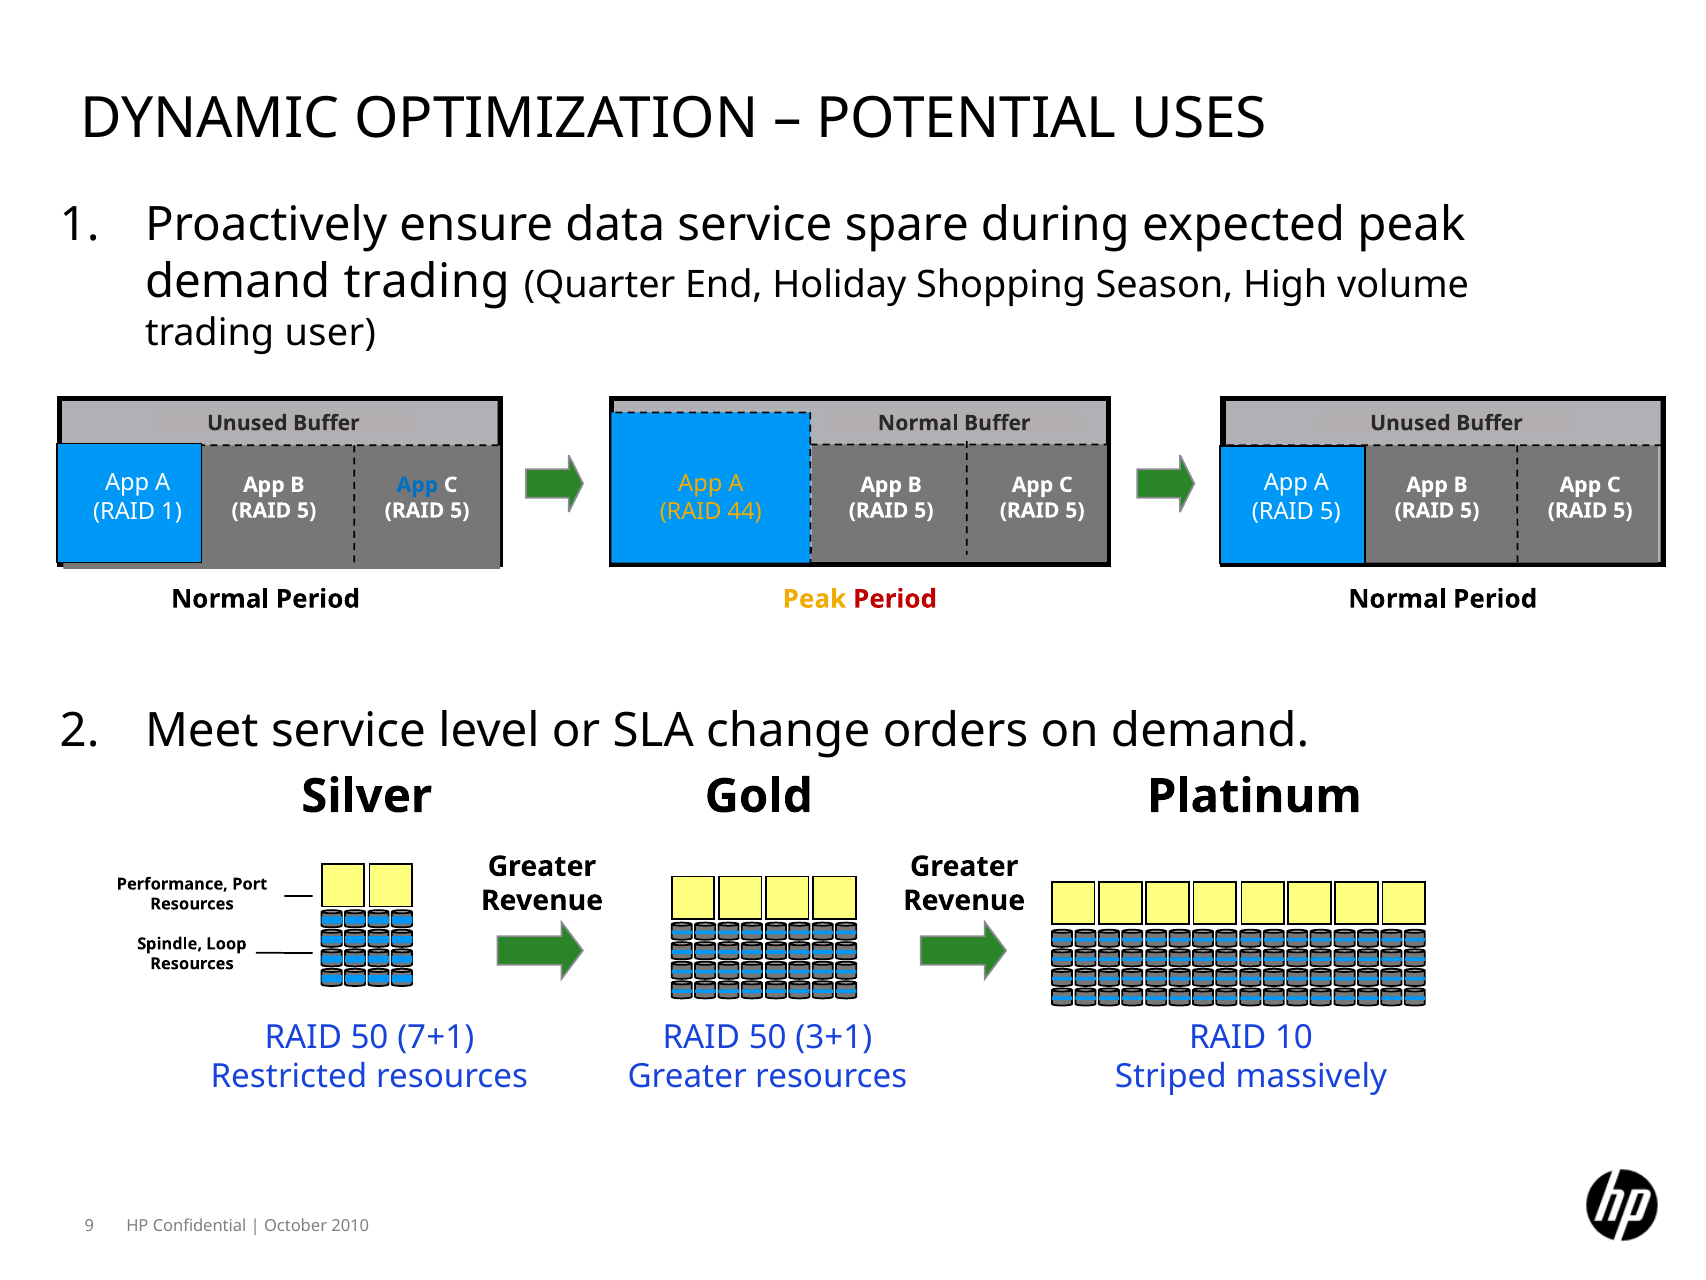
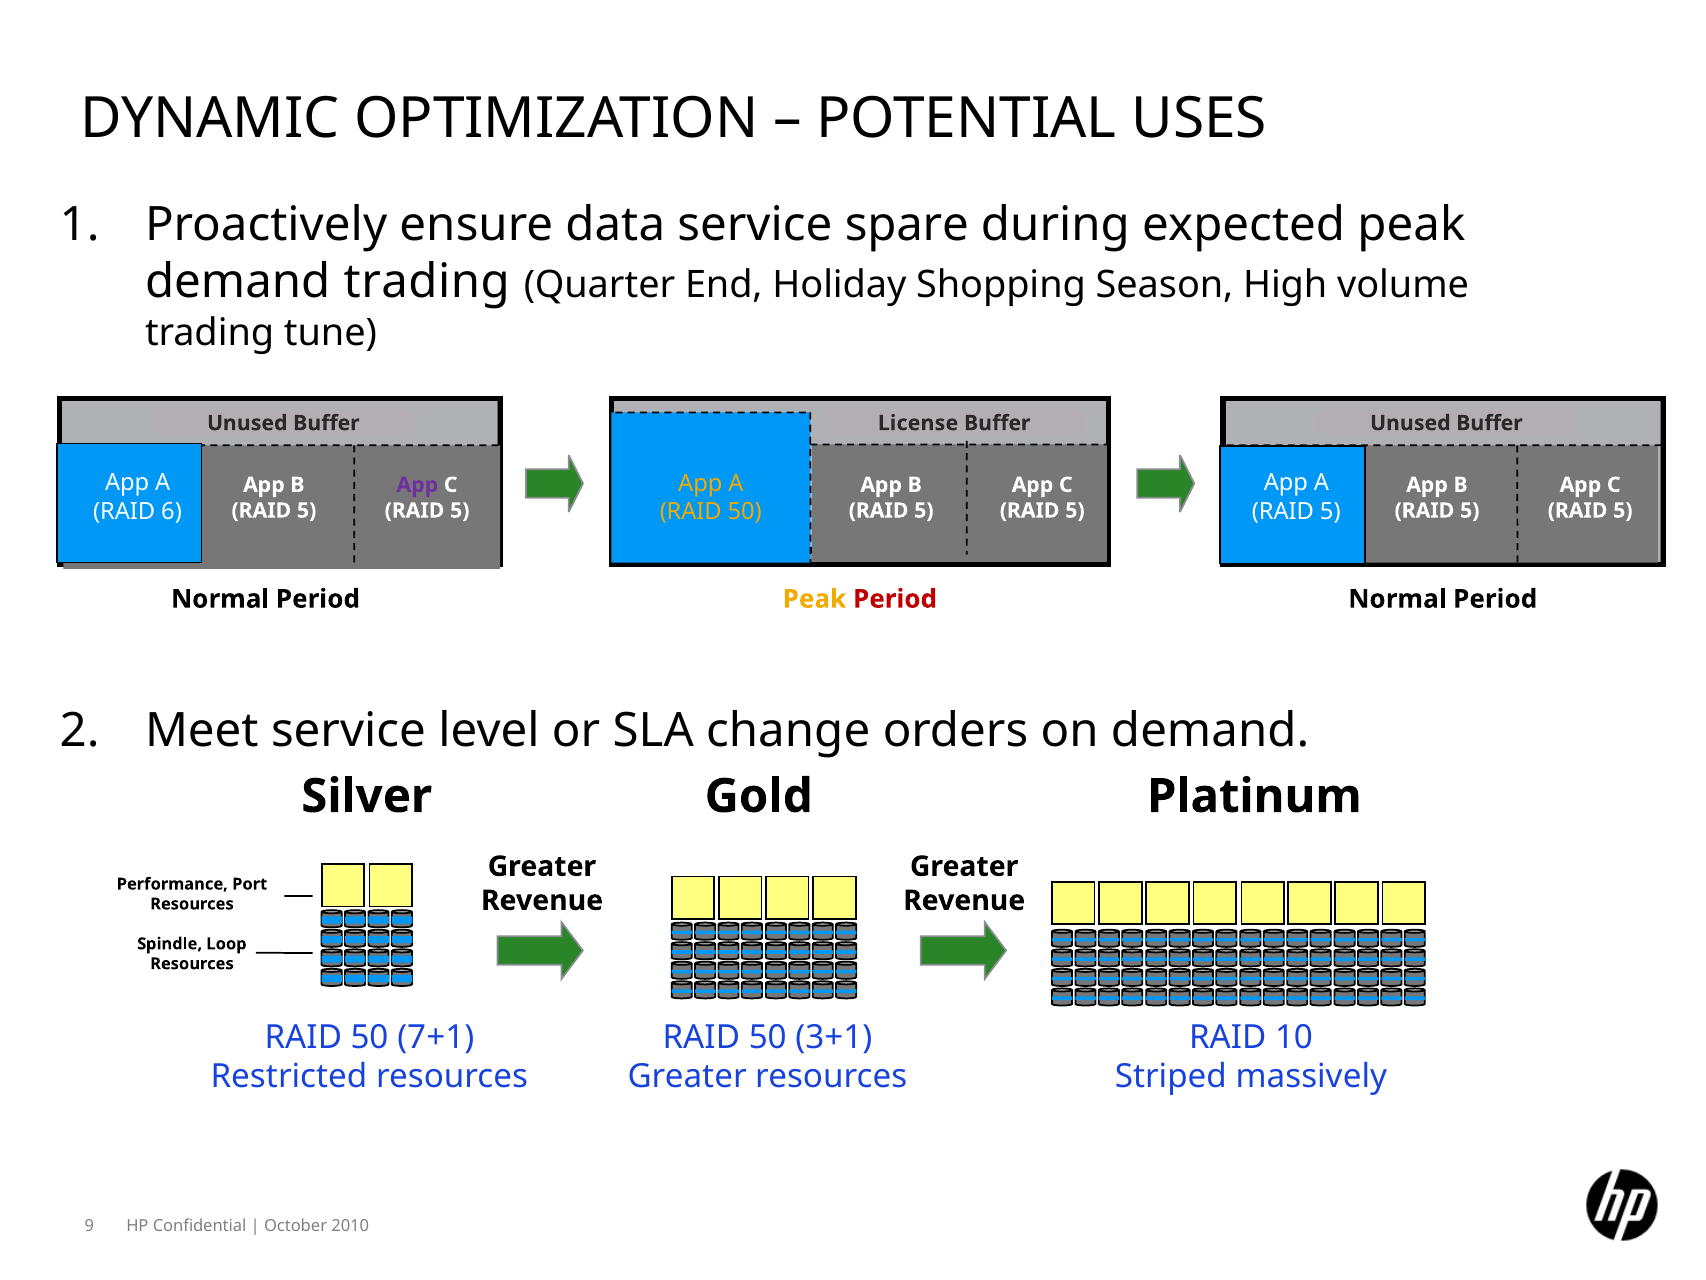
user: user -> tune (330, 333)
Normal: Normal -> License (918, 423)
App colour: blue -> purple (417, 485)
RAID 1: 1 -> 6 (172, 511)
44: 44 -> 50 (745, 512)
